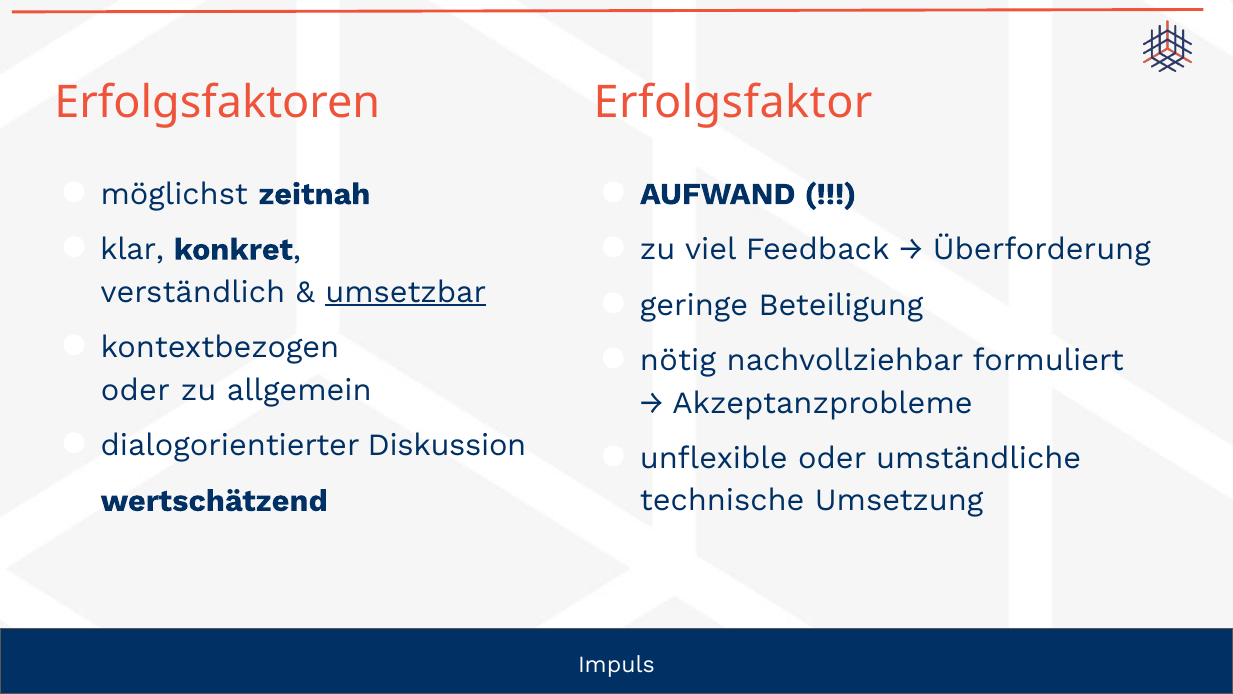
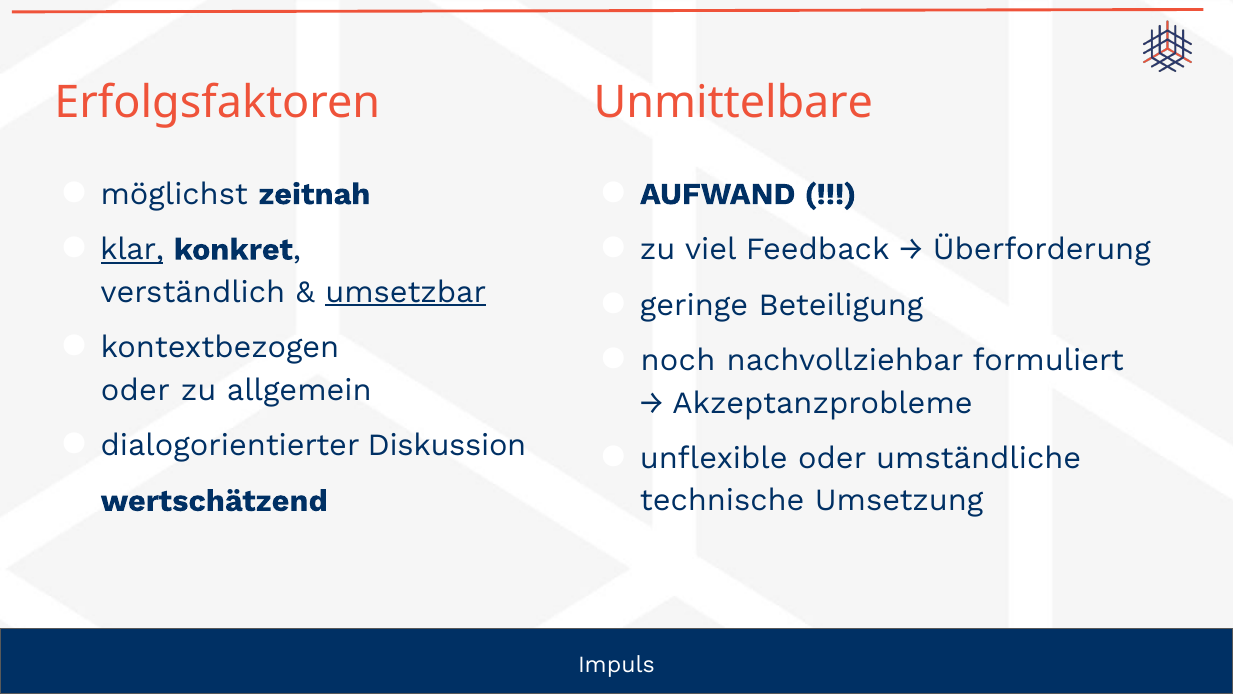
Erfolgsfaktor: Erfolgsfaktor -> Unmittelbare (733, 102)
klar underline: none -> present (132, 249)
nötig: nötig -> noch (678, 360)
